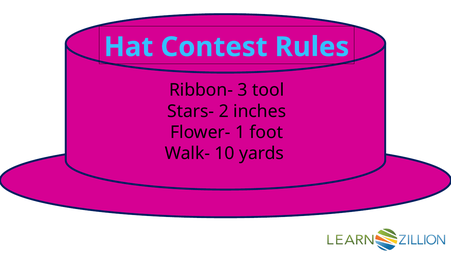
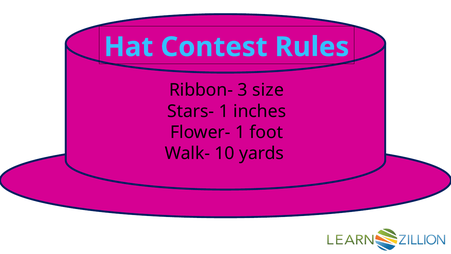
tool: tool -> size (268, 90)
Stars- 2: 2 -> 1 (224, 111)
